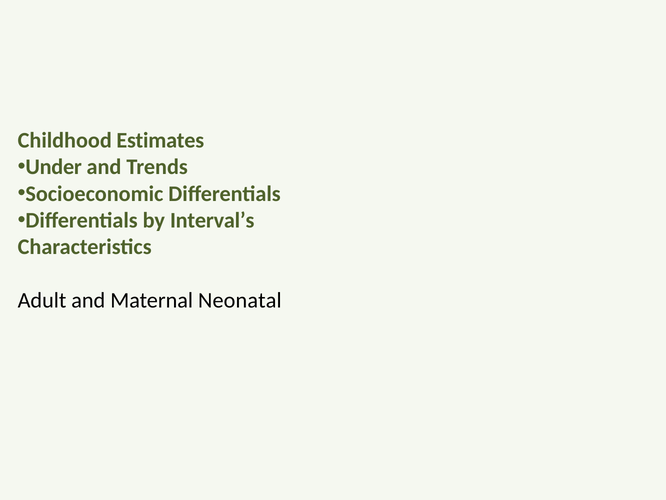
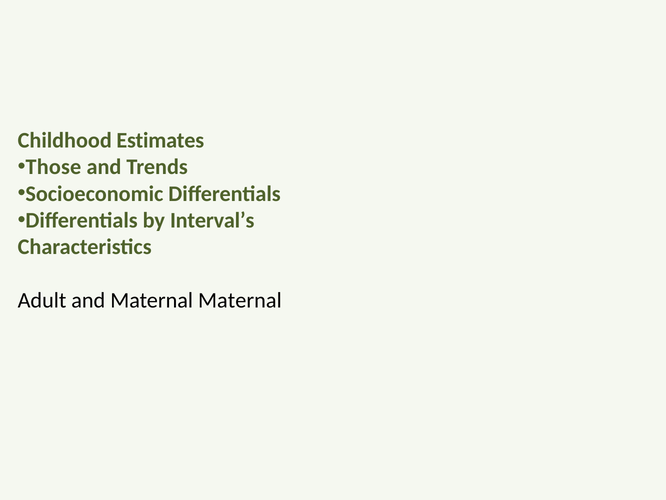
Under: Under -> Those (53, 167)
Maternal Neonatal: Neonatal -> Maternal (240, 300)
